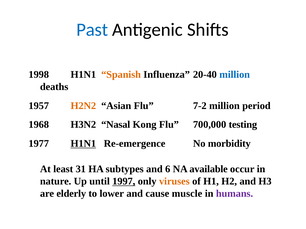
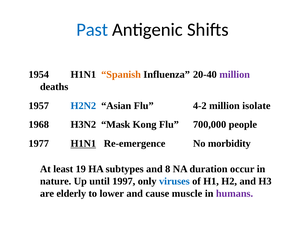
1998: 1998 -> 1954 (39, 75)
million colour: blue -> purple (235, 75)
H2N2 colour: orange -> blue (83, 106)
7-2: 7-2 -> 4-2 (200, 106)
period: period -> isolate (256, 106)
Nasal: Nasal -> Mask (116, 125)
testing: testing -> people (243, 125)
31: 31 -> 19 (81, 169)
6: 6 -> 8 (168, 169)
available: available -> duration (209, 169)
1997 underline: present -> none (124, 182)
viruses colour: orange -> blue (174, 182)
